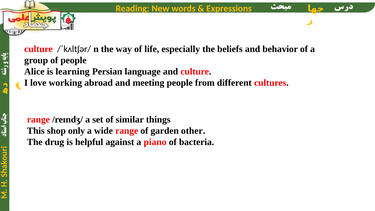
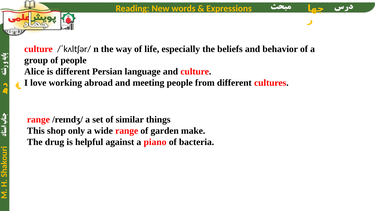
is learning: learning -> different (73, 72)
other: other -> make (193, 131)
